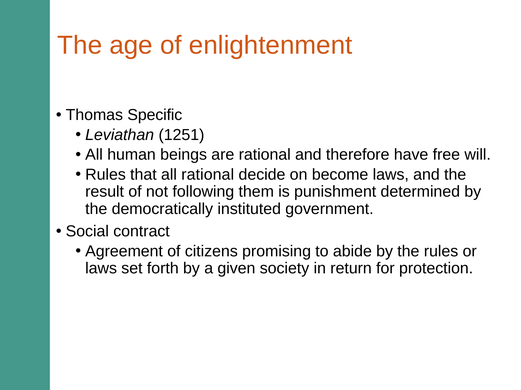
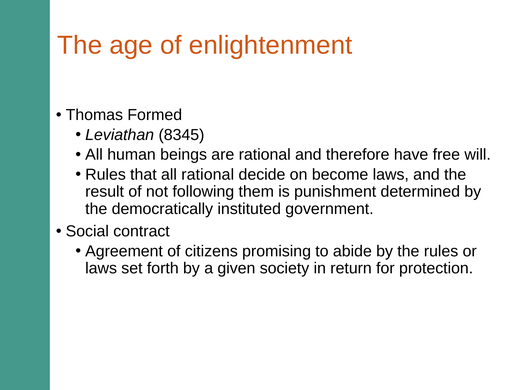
Specific: Specific -> Formed (155, 115)
1251: 1251 -> 8345 (181, 135)
